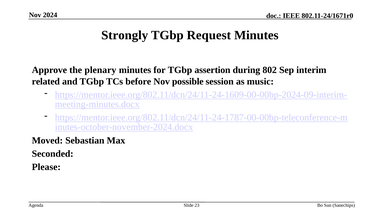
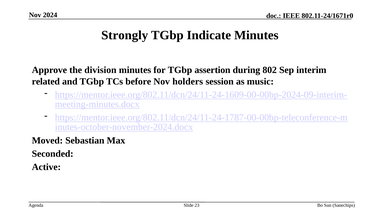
Request: Request -> Indicate (209, 35)
plenary: plenary -> division (100, 70)
possible: possible -> holders (188, 81)
Please: Please -> Active (46, 167)
